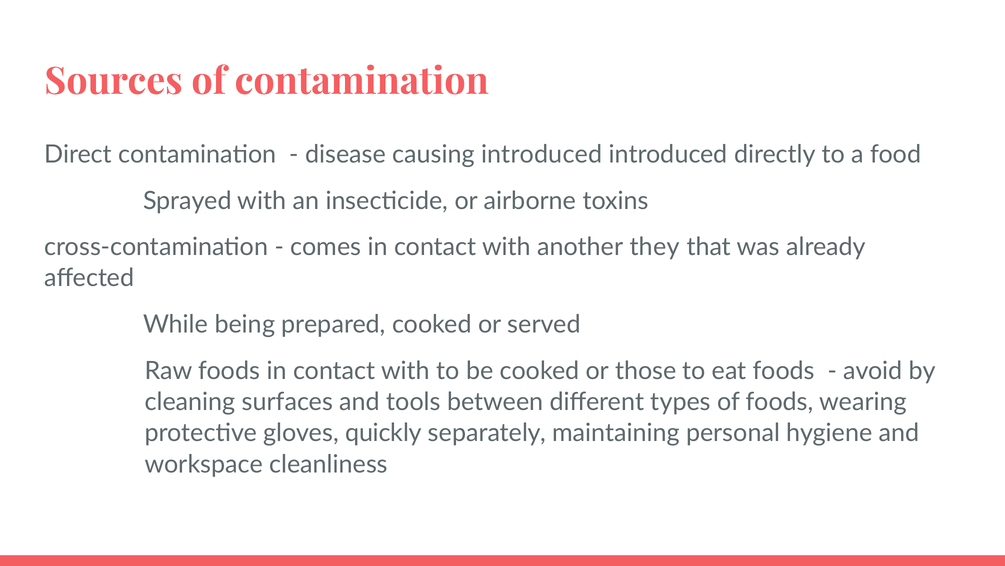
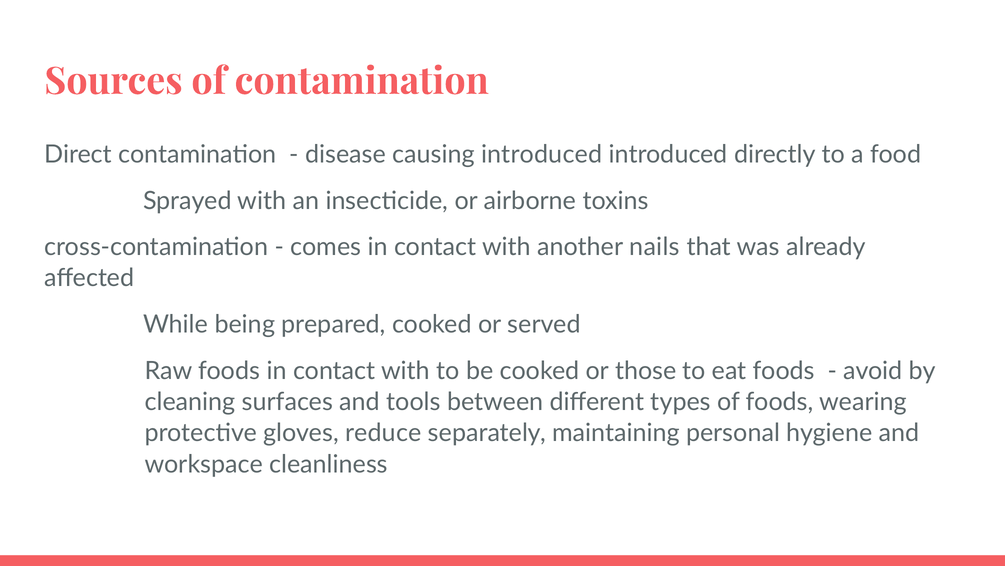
they: they -> nails (655, 247)
quickly: quickly -> reduce (383, 433)
